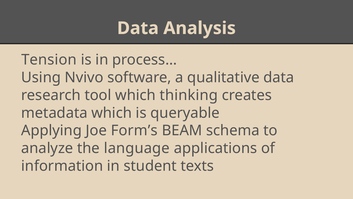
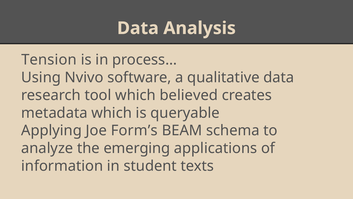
thinking: thinking -> believed (189, 95)
language: language -> emerging (137, 148)
